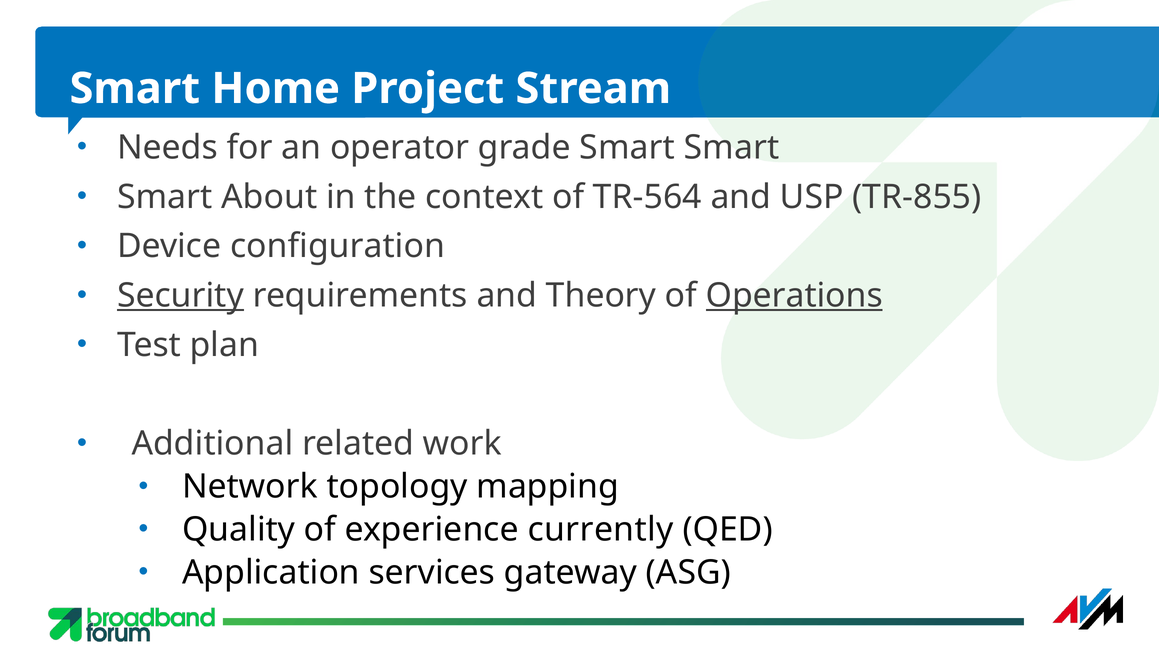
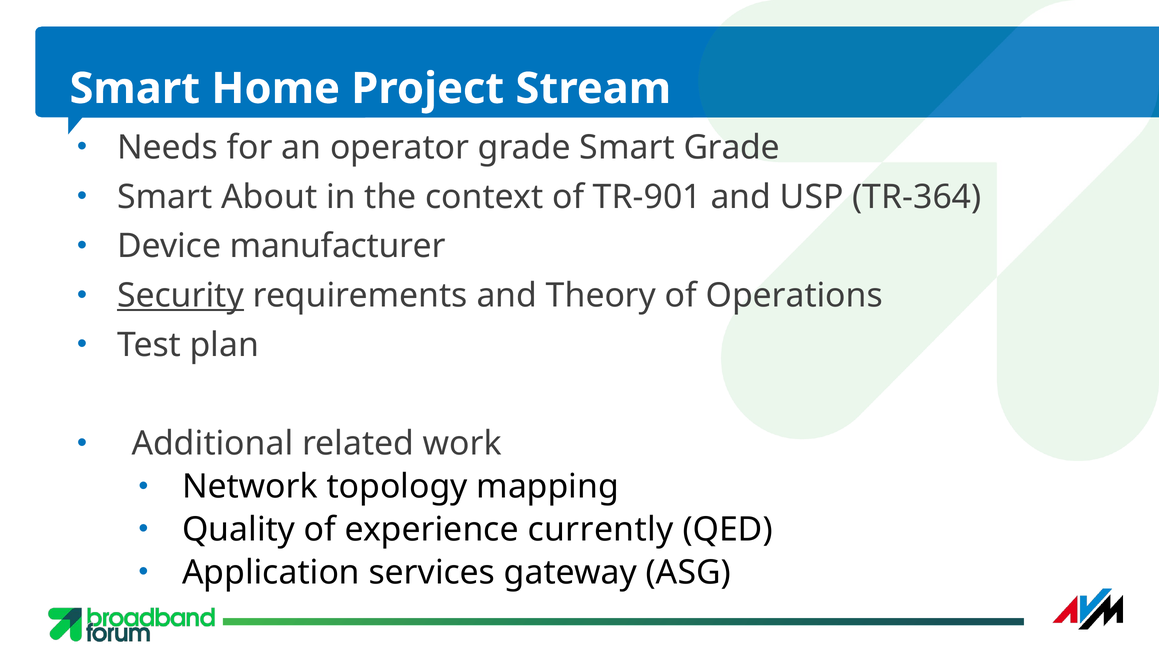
Smart Smart: Smart -> Grade (732, 148)
TR-564: TR-564 -> TR-901 (647, 197)
TR-855: TR-855 -> TR-364 (917, 197)
configuration: configuration -> manufacturer (338, 246)
Operations underline: present -> none (794, 296)
